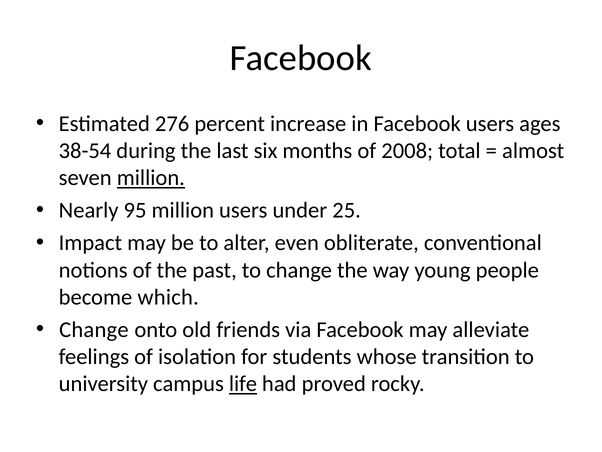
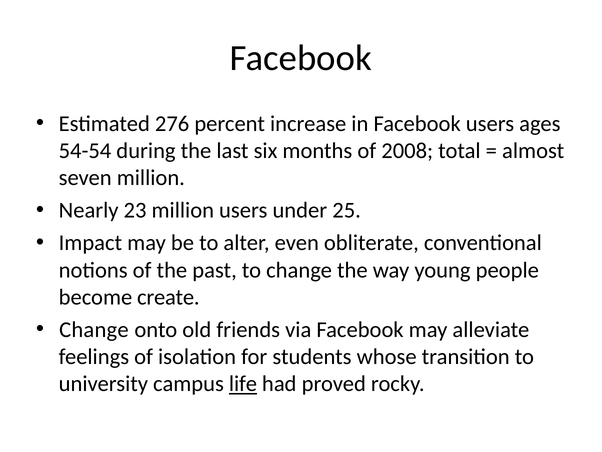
38-54: 38-54 -> 54-54 (85, 151)
million underline: present -> none (151, 178)
95: 95 -> 23 (135, 210)
which: which -> create (168, 297)
